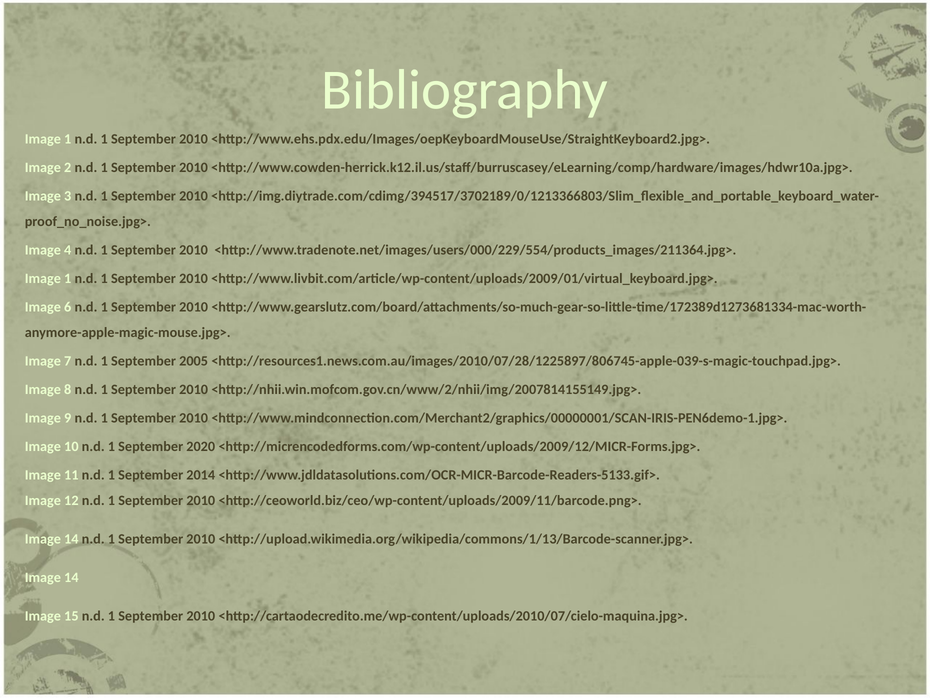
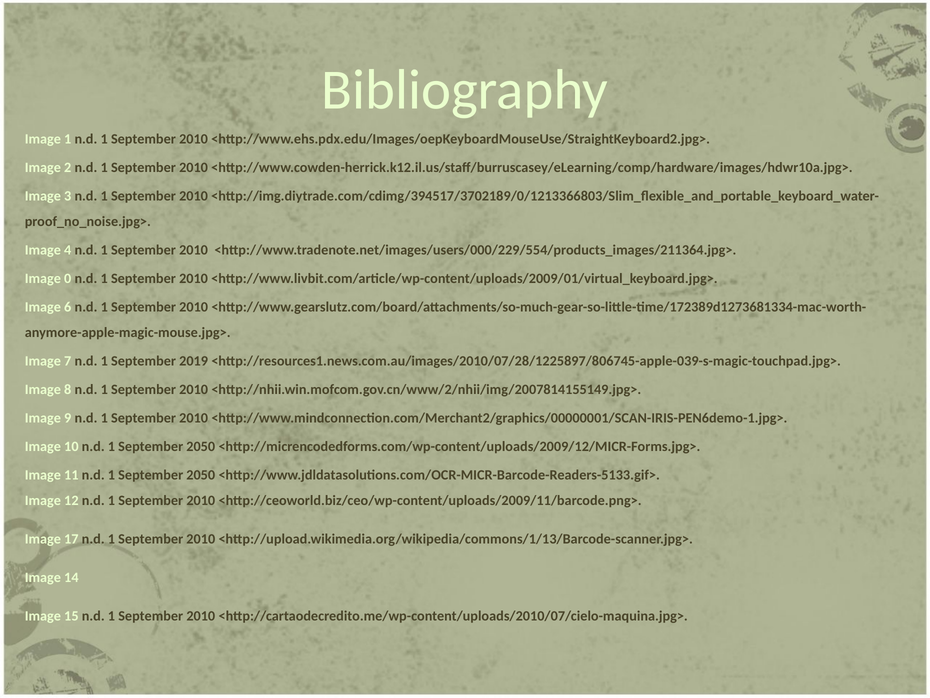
1: 1 -> 0 (68, 278)
2005: 2005 -> 2019 (194, 361)
2020: 2020 -> 2050 (201, 446)
2014: 2014 -> 2050 (201, 475)
14: 14 -> 17 (71, 539)
